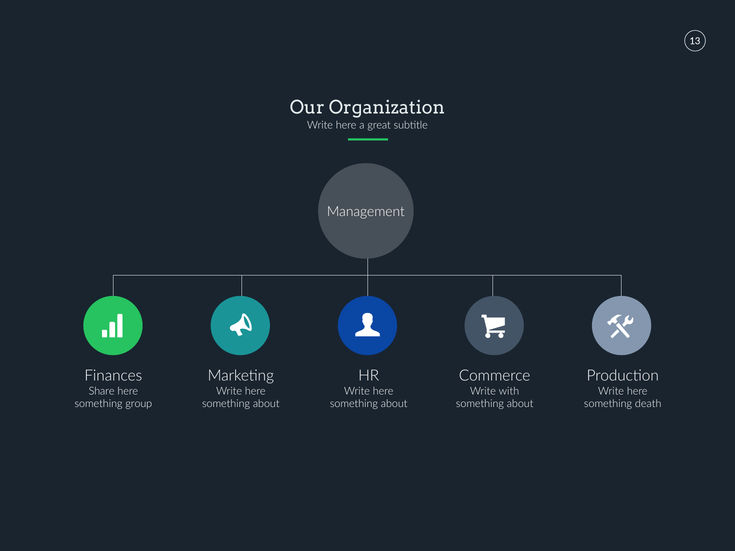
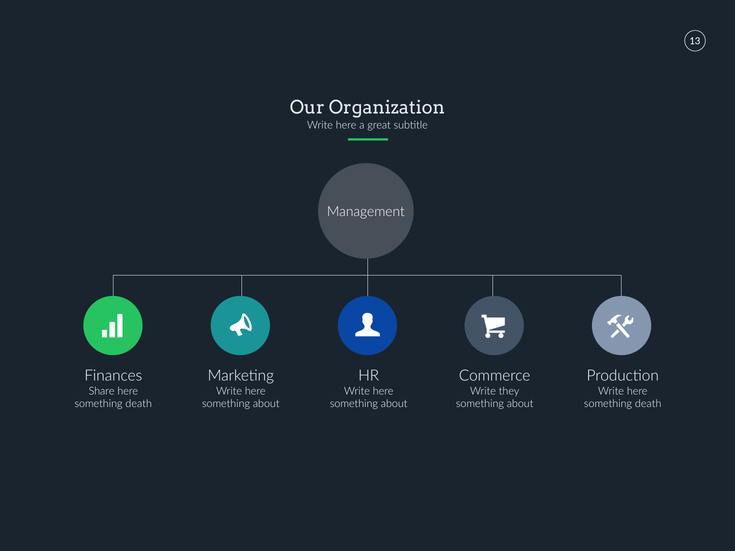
with: with -> they (509, 391)
group: group -> death (139, 404)
